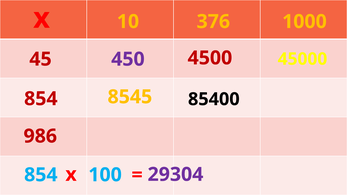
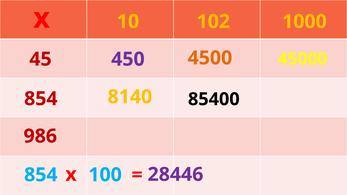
376: 376 -> 102 (213, 22)
4500 colour: red -> orange (210, 58)
8545: 8545 -> 8140 (130, 97)
29304: 29304 -> 28446 (175, 175)
